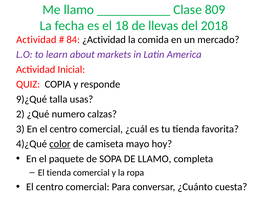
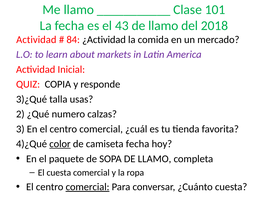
809: 809 -> 101 (215, 10)
18: 18 -> 43 (122, 26)
llevas: llevas -> llamo (163, 26)
9)¿Qué: 9)¿Qué -> 3)¿Qué (32, 99)
camiseta mayo: mayo -> fecha (138, 144)
El tienda: tienda -> cuesta (59, 173)
comercial underline: none -> present (88, 187)
